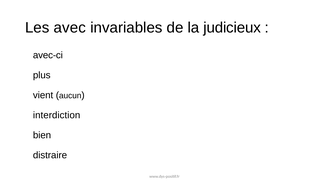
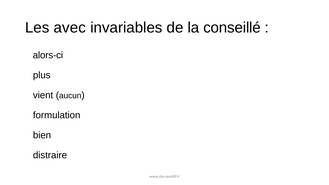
judicieux: judicieux -> conseillé (232, 28)
avec-ci: avec-ci -> alors-ci (48, 55)
interdiction: interdiction -> formulation (57, 115)
